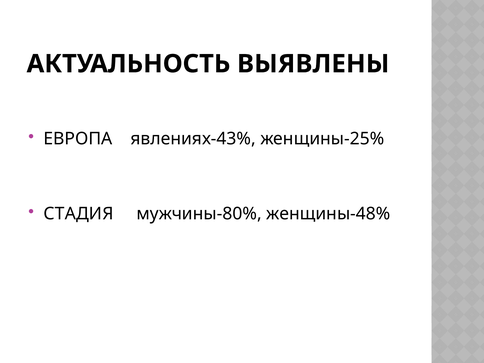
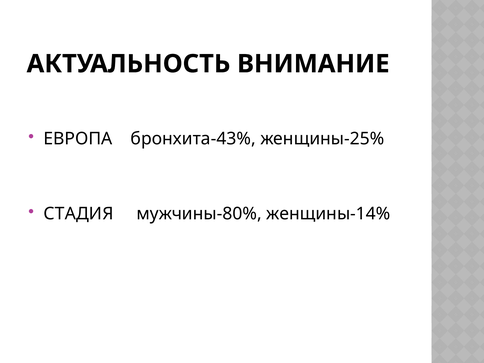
ВЫЯВЛЕНЫ: ВЫЯВЛЕНЫ -> ВНИМАНИЕ (313, 64)
явлениях-43%: явлениях-43% -> бронхита-43% (193, 139)
женщины-48%: женщины-48% -> женщины-14% (328, 214)
